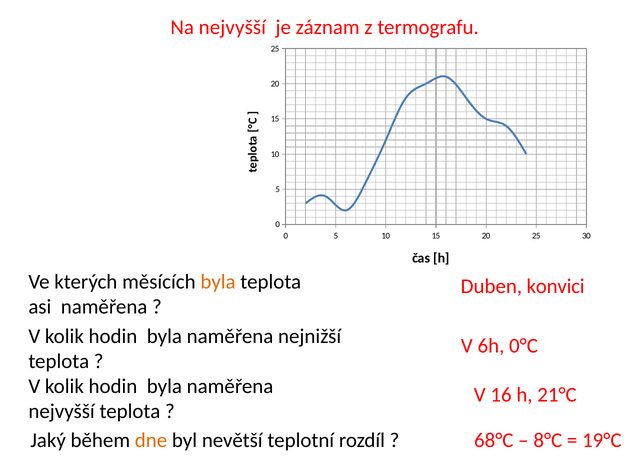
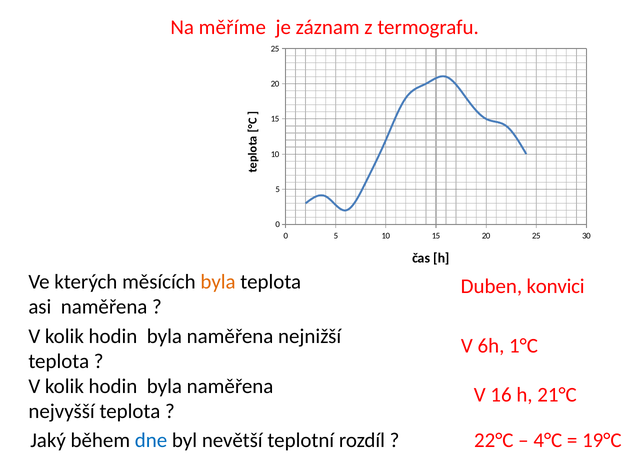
Na nejvyšší: nejvyšší -> měříme (232, 27)
0°C: 0°C -> 1°C (523, 346)
dne colour: orange -> blue (151, 441)
68°C: 68°C -> 22°C (494, 441)
8°C: 8°C -> 4°C (548, 441)
